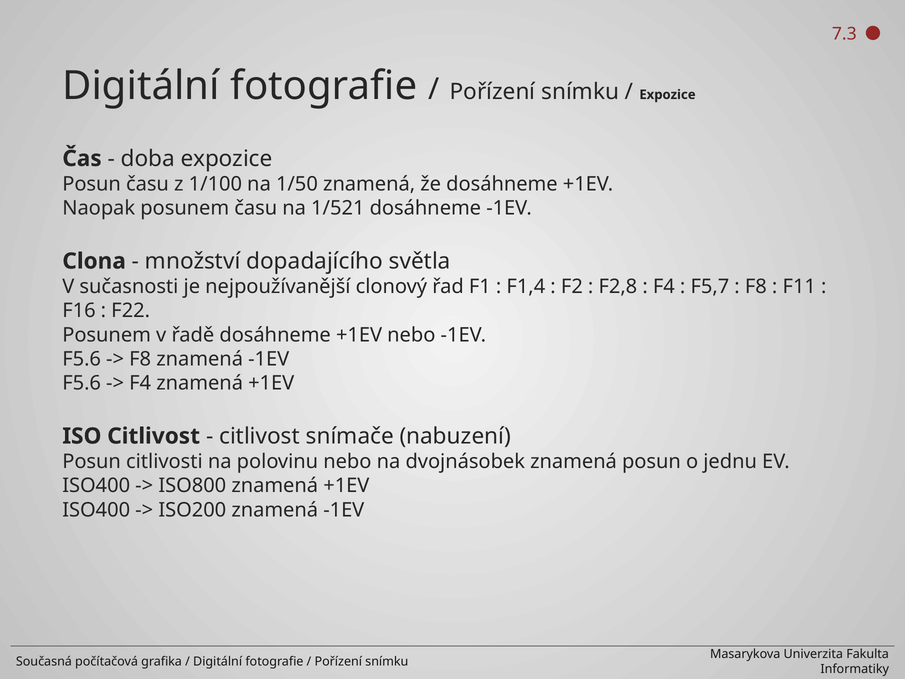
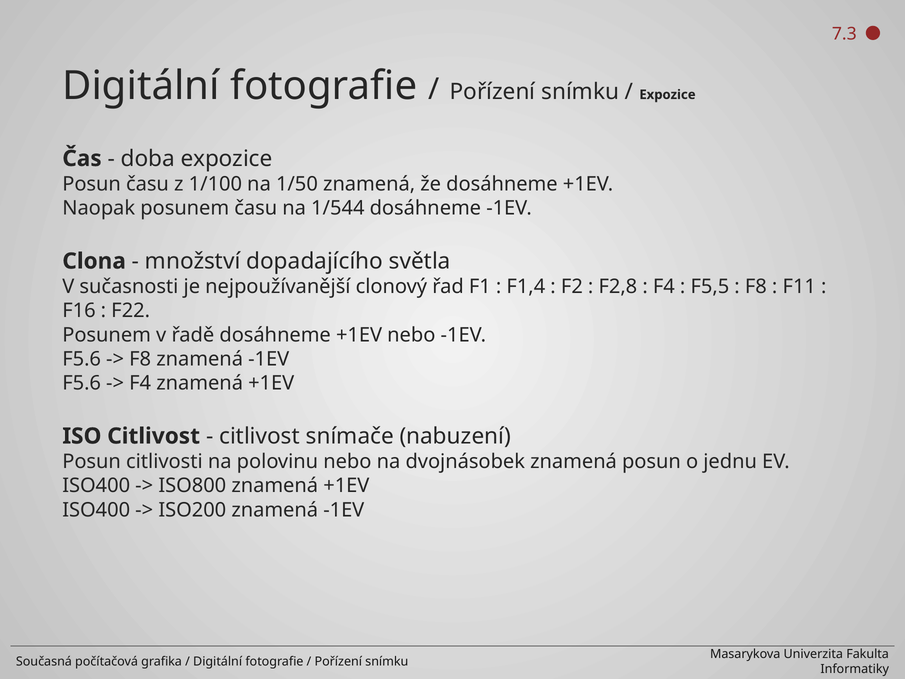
1/521: 1/521 -> 1/544 (338, 208)
F5,7: F5,7 -> F5,5 (710, 287)
